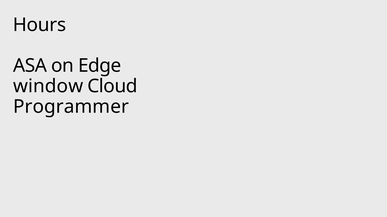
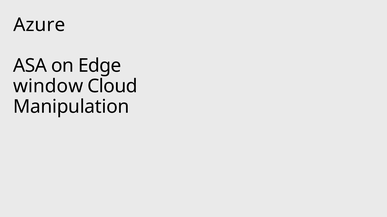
Hours: Hours -> Azure (39, 25)
Programmer: Programmer -> Manipulation (71, 107)
